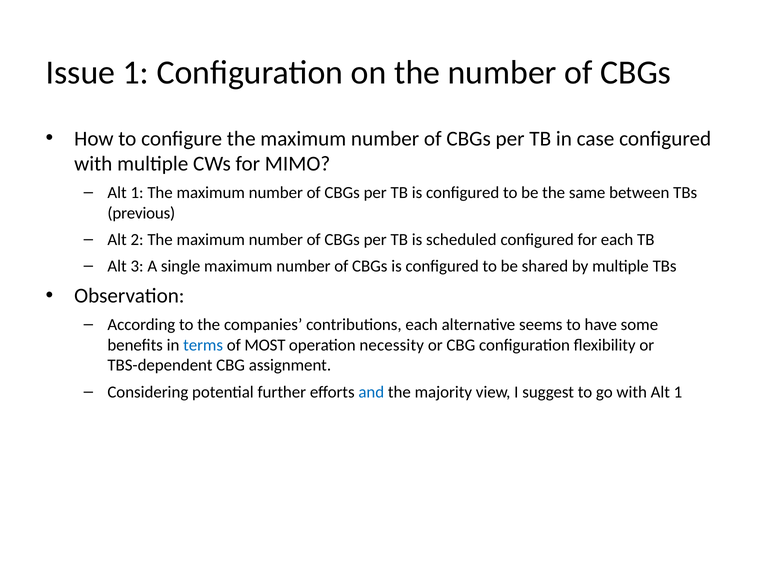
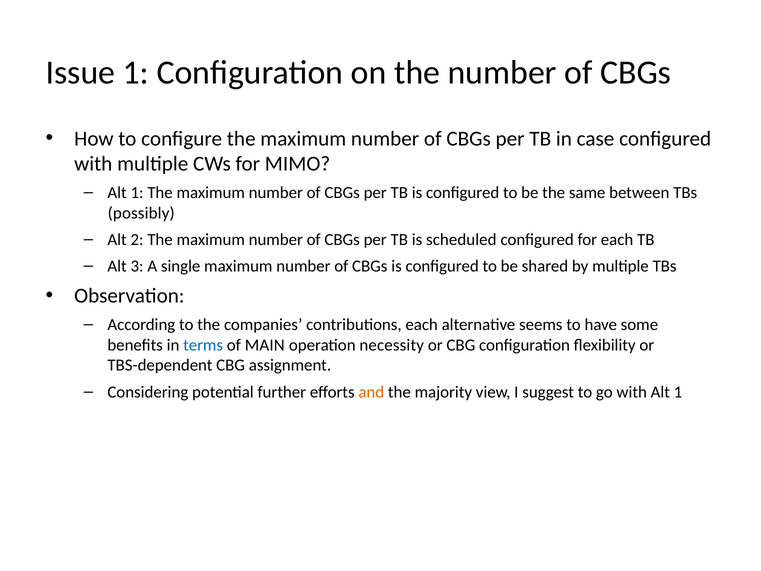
previous: previous -> possibly (141, 213)
MOST: MOST -> MAIN (265, 345)
and colour: blue -> orange (371, 392)
